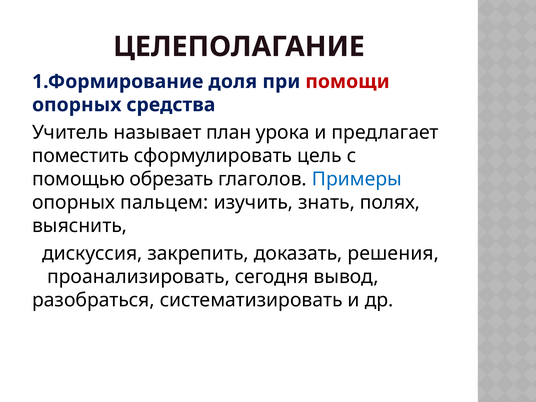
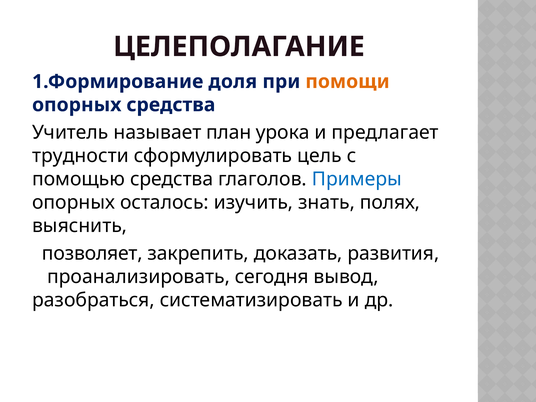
помощи colour: red -> orange (347, 82)
поместить: поместить -> трудности (80, 156)
помощью обрезать: обрезать -> средства (172, 179)
пальцем: пальцем -> осталось (164, 202)
дискуссия: дискуссия -> позволяет (92, 253)
решения: решения -> развития (393, 253)
